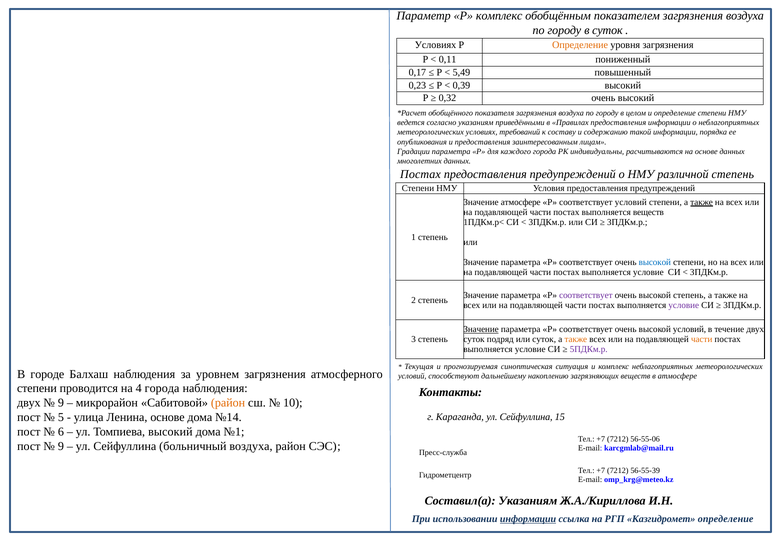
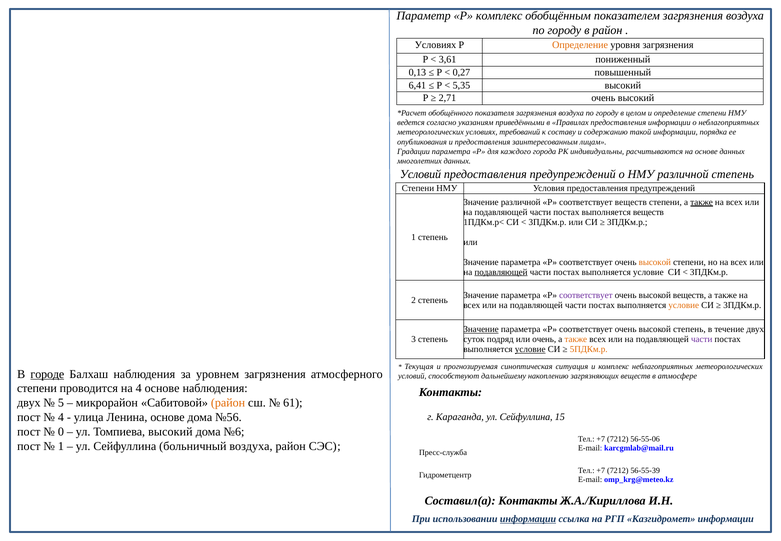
в суток: суток -> район (607, 30)
0,11: 0,11 -> 3,61 (448, 59)
0,17: 0,17 -> 0,13 (417, 72)
5,49: 5,49 -> 0,27 (461, 72)
0,23: 0,23 -> 6,41 (417, 85)
0,39: 0,39 -> 5,35 (461, 85)
0,32: 0,32 -> 2,71 (447, 98)
Постах: Постах -> Условий (421, 174)
Значение атмосфере: атмосфере -> различной (521, 202)
соответствует условий: условий -> веществ (631, 202)
высокой colour: blue -> orange (655, 262)
подавляющей underline: none -> present (501, 272)
высокой степень: степень -> веществ (690, 295)
условие colour: purple -> orange (684, 305)
высокой условий: условий -> степень (689, 329)
или суток: суток -> очень (544, 339)
части colour: orange -> purple (702, 339)
условие underline: none -> present (530, 349)
5ПДКм.р colour: purple -> orange (589, 349)
городе underline: none -> present (47, 374)
4 города: города -> основе (162, 388)
9: 9 -> 5 (61, 403)
10: 10 -> 61 (293, 403)
5: 5 -> 4 (61, 417)
№14: №14 -> №56 (228, 417)
6: 6 -> 0 (61, 432)
№1: №1 -> №6 (234, 432)
9: 9 -> 1 (61, 446)
Составил(а Указаниям: Указаниям -> Контакты (528, 500)
Казгидромет определение: определение -> информации (726, 519)
